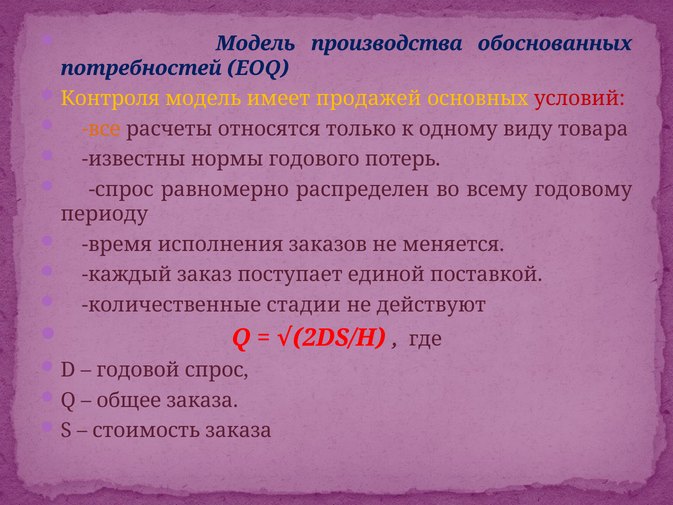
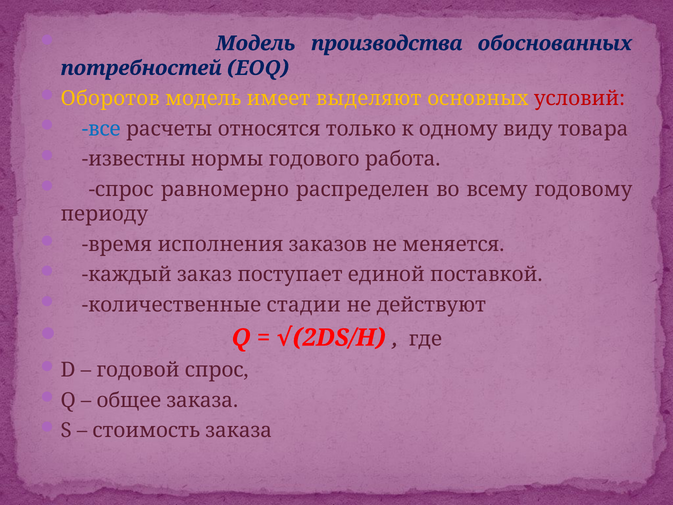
Контроля: Контроля -> Оборотов (110, 98)
продажей: продажей -> выделяют (369, 98)
все colour: orange -> blue (101, 129)
потерь: потерь -> работа (403, 159)
